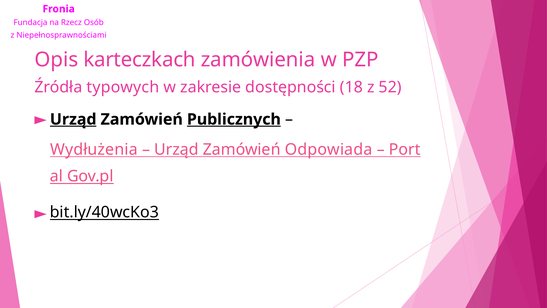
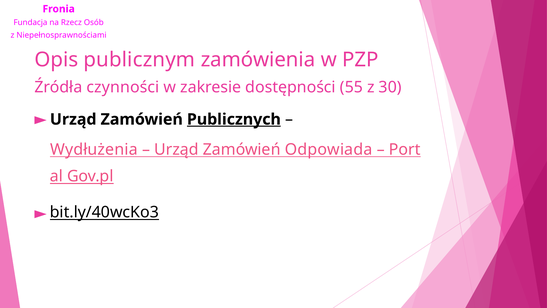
karteczkach: karteczkach -> publicznym (139, 60)
typowych: typowych -> czynności (123, 87)
18: 18 -> 55 (351, 87)
52: 52 -> 30 (390, 87)
Urząd underline: present -> none (73, 119)
